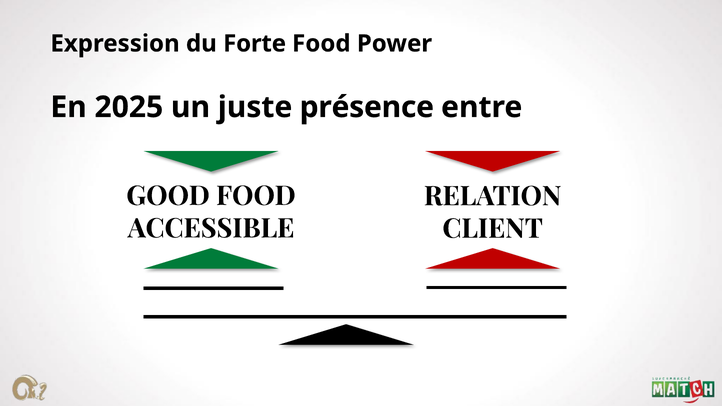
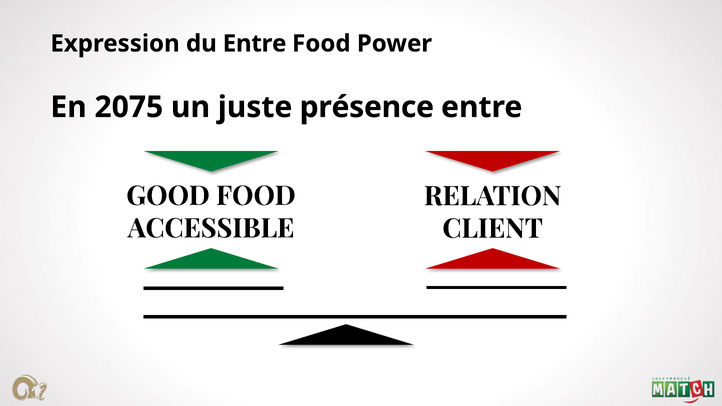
du Forte: Forte -> Entre (255, 44)
2025: 2025 -> 2075 (129, 107)
